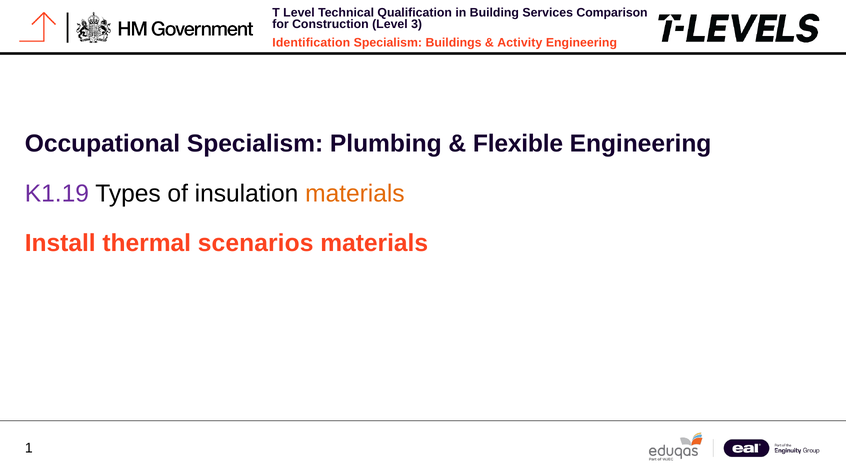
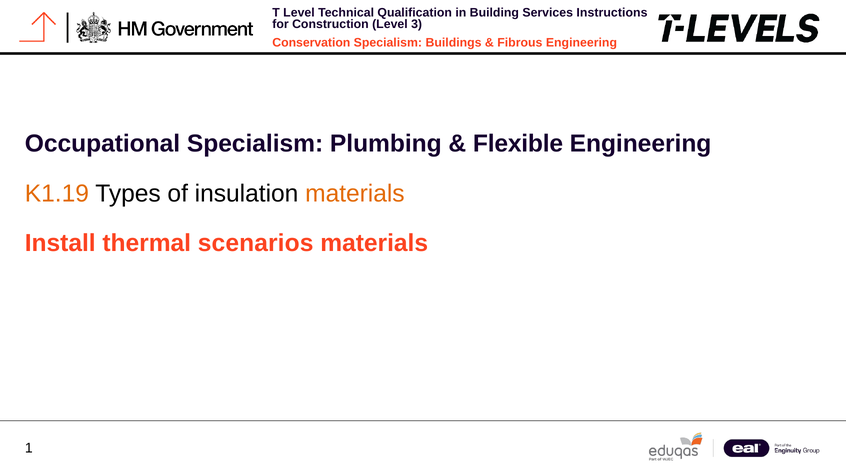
Comparison: Comparison -> Instructions (612, 13)
Identification: Identification -> Conservation (311, 43)
Activity: Activity -> Fibrous (520, 43)
K1.19 colour: purple -> orange (57, 193)
